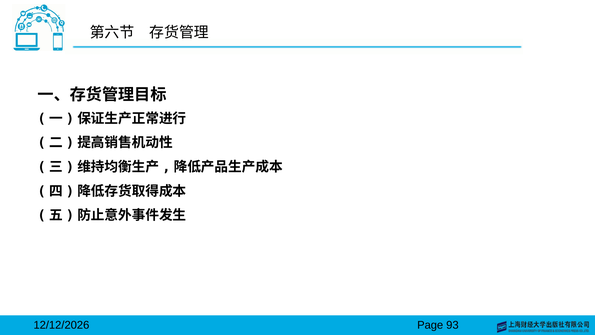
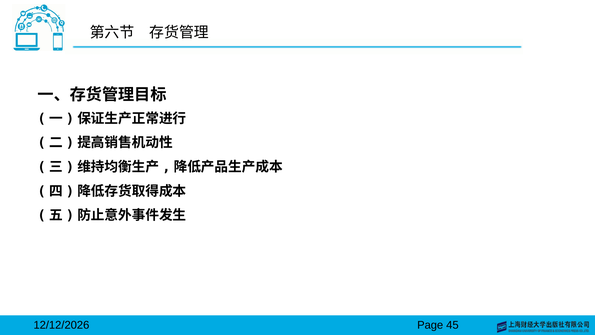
93: 93 -> 45 (452, 325)
